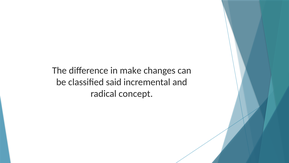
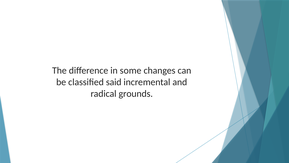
make: make -> some (131, 70)
concept: concept -> grounds (136, 94)
